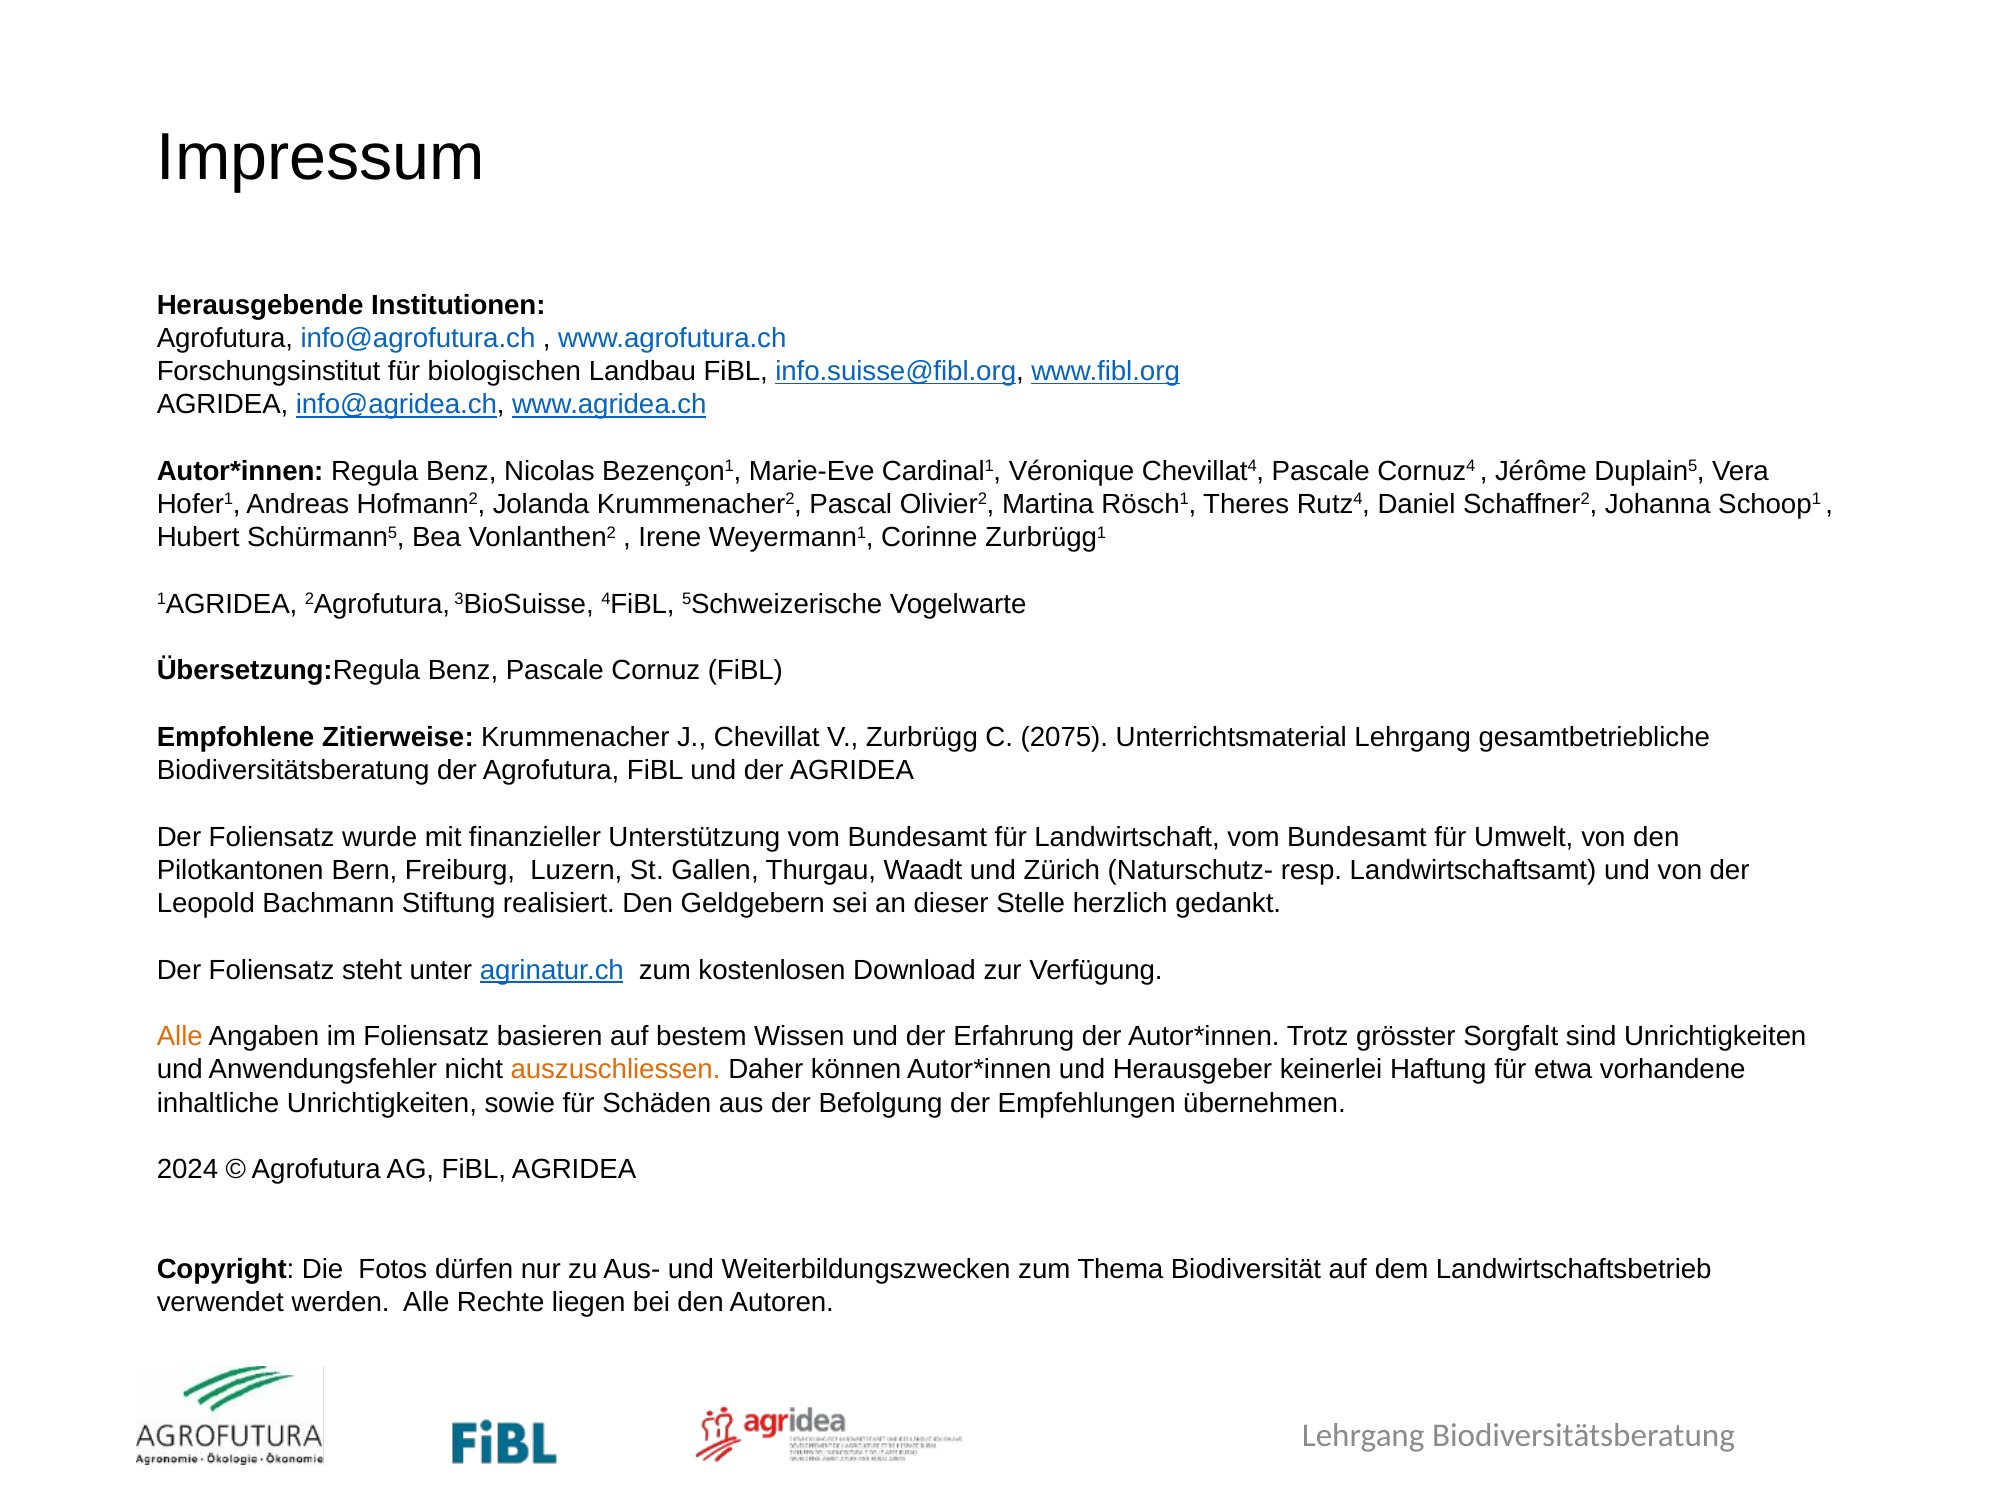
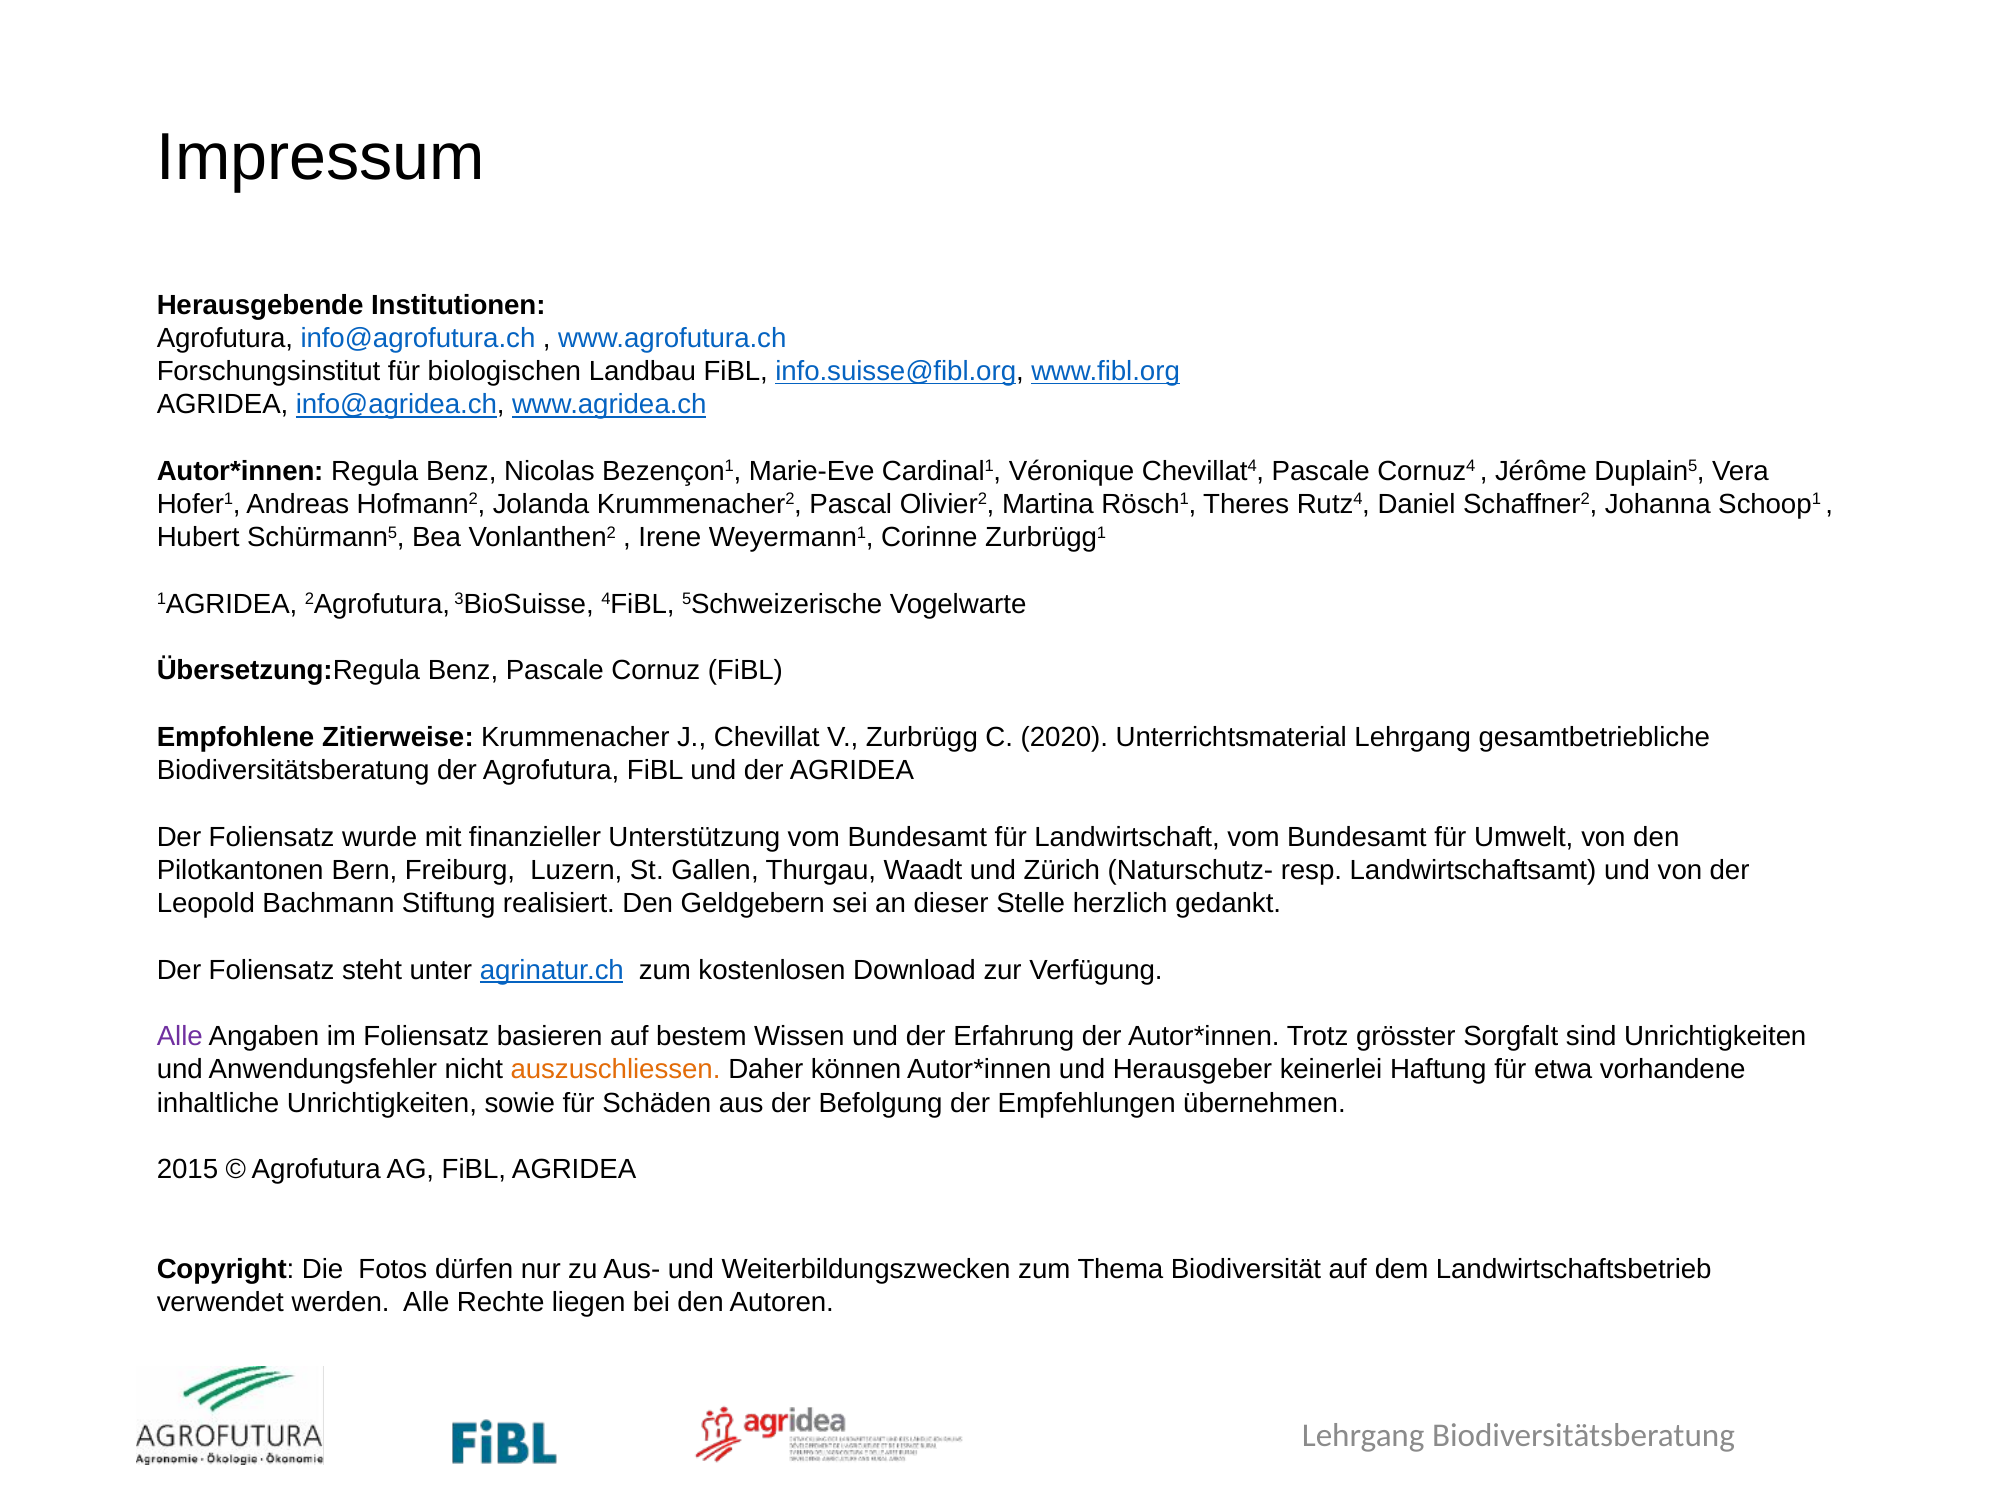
2075: 2075 -> 2020 (1064, 737)
Alle colour: orange -> purple (180, 1036)
2024: 2024 -> 2015 (188, 1169)
